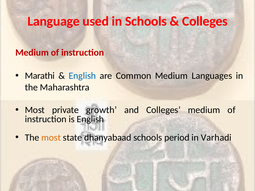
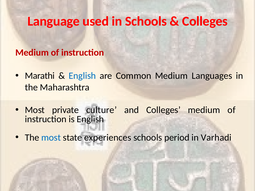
growth: growth -> culture (102, 110)
most colour: orange -> blue (51, 138)
dhanyabaad: dhanyabaad -> experiences (108, 138)
